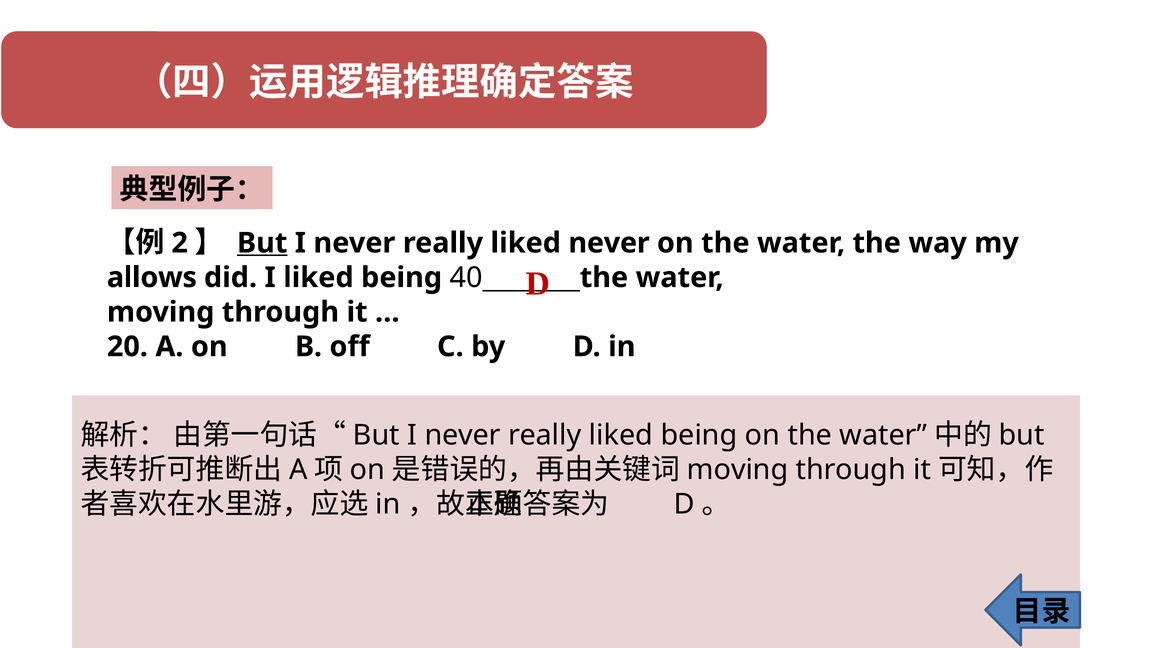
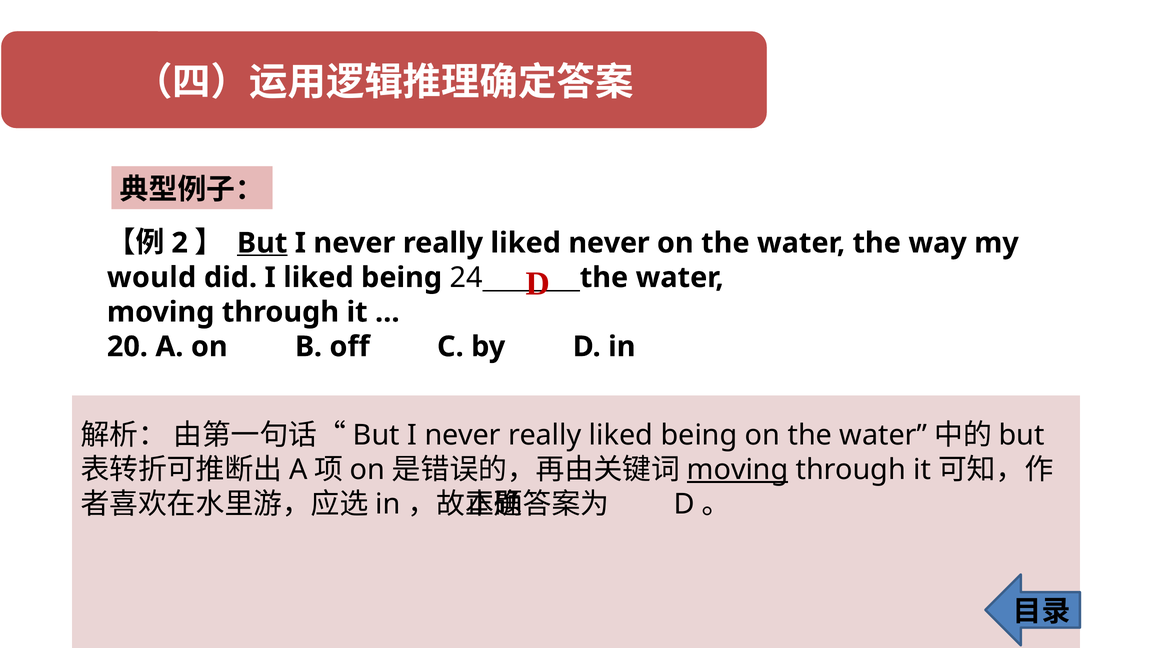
allows: allows -> would (152, 278)
40: 40 -> 24 (466, 278)
moving underline: none -> present (738, 470)
